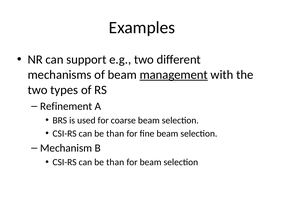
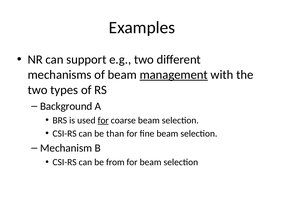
Refinement: Refinement -> Background (66, 106)
for underline: none -> present (103, 120)
than: than -> from (115, 162)
